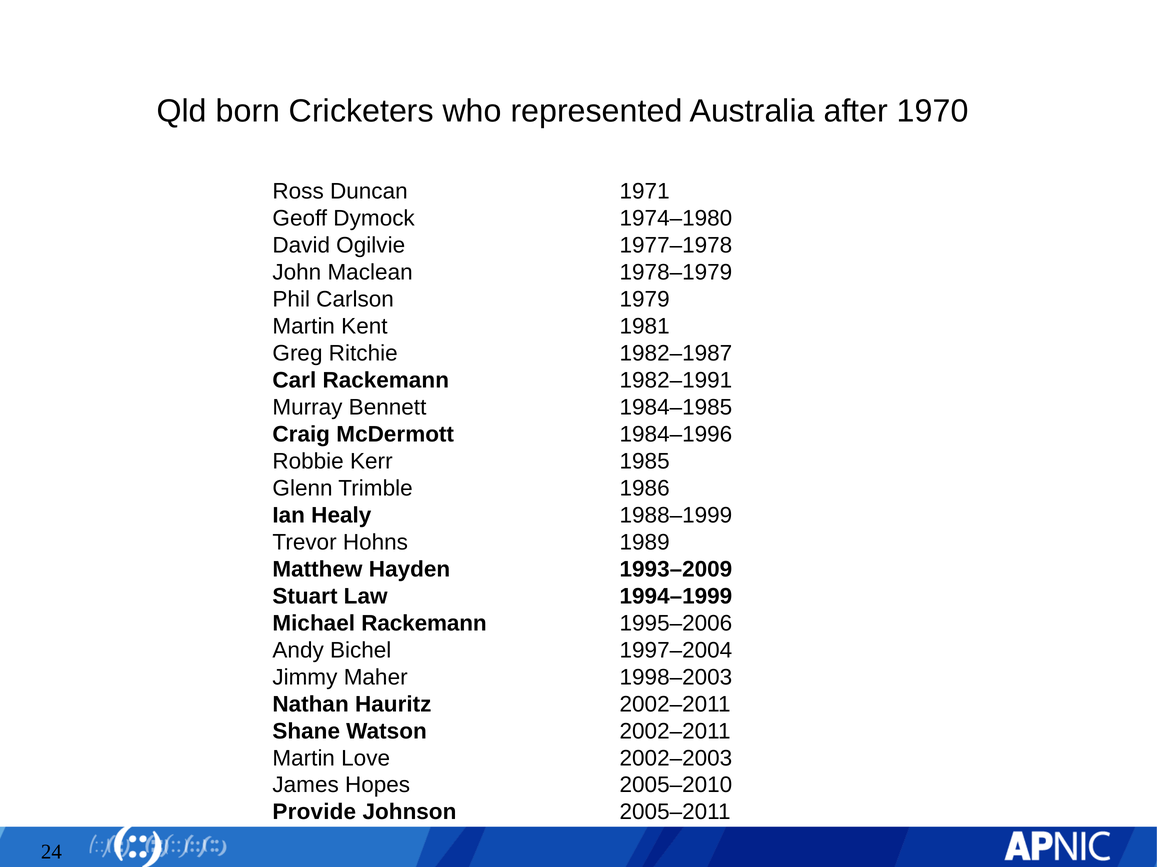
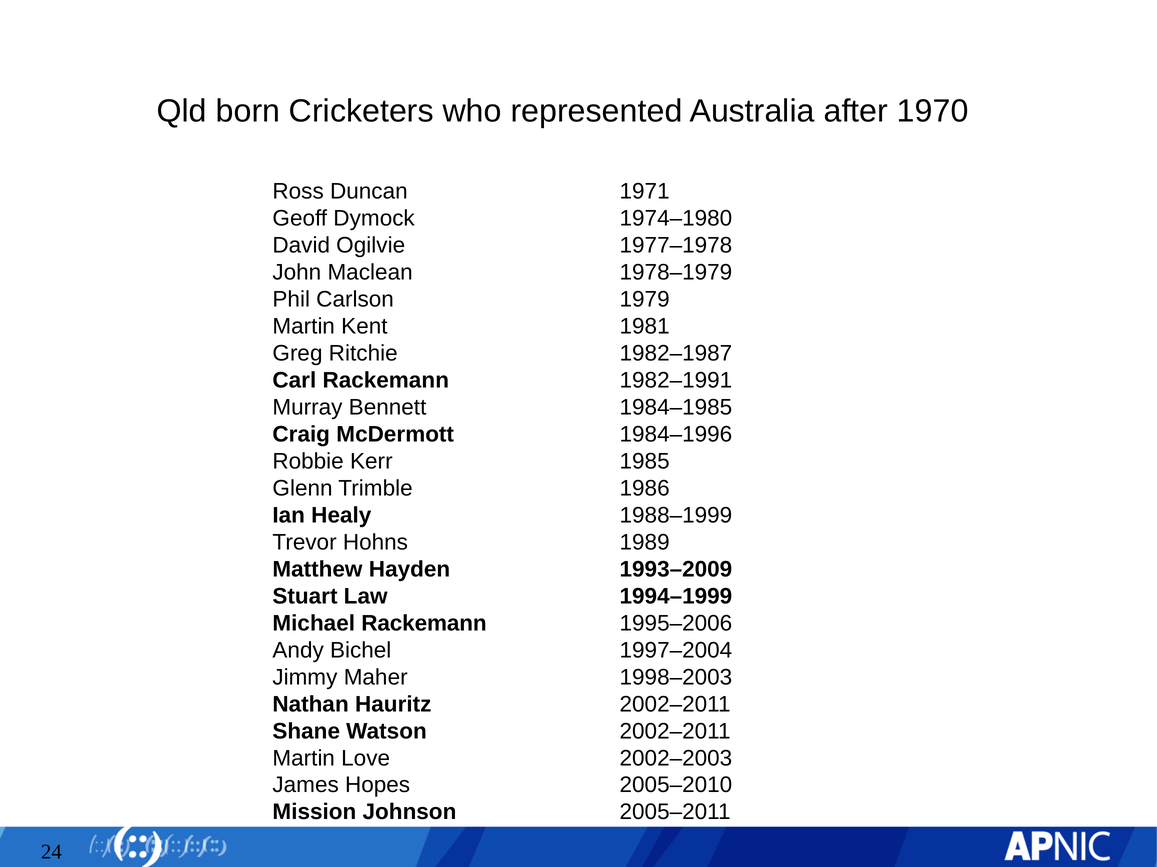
Provide: Provide -> Mission (314, 813)
